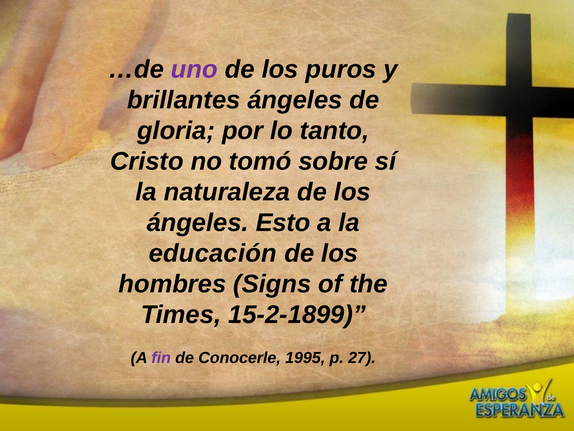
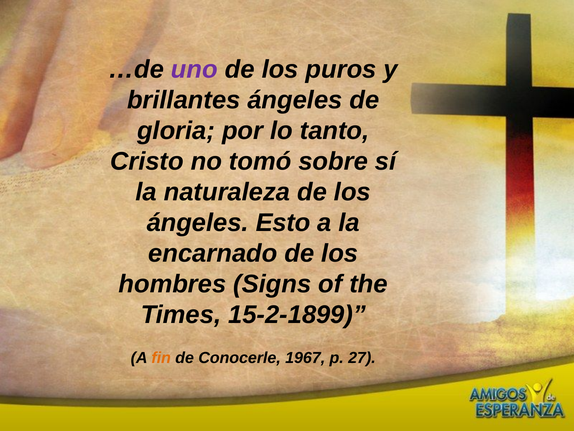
educación: educación -> encarnado (213, 253)
fin colour: purple -> orange (161, 358)
1995: 1995 -> 1967 (305, 358)
